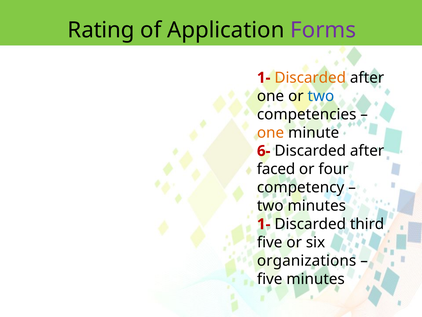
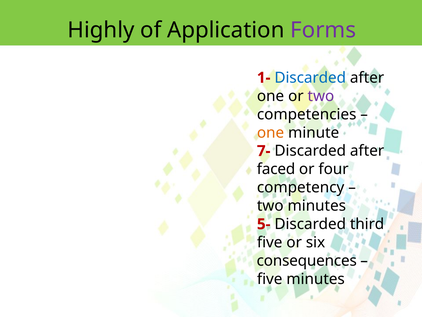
Rating: Rating -> Highly (101, 30)
Discarded colour: orange -> blue (310, 78)
two colour: blue -> purple (321, 96)
6-: 6- -> 7- (264, 151)
1-: 1- -> 5- (264, 224)
organizations: organizations -> consequences (307, 260)
